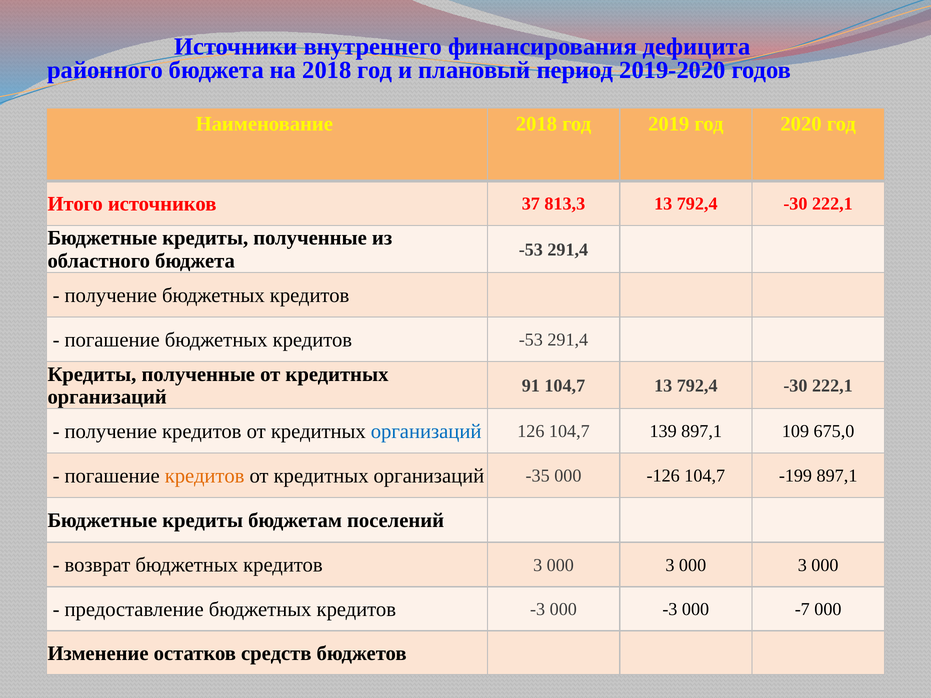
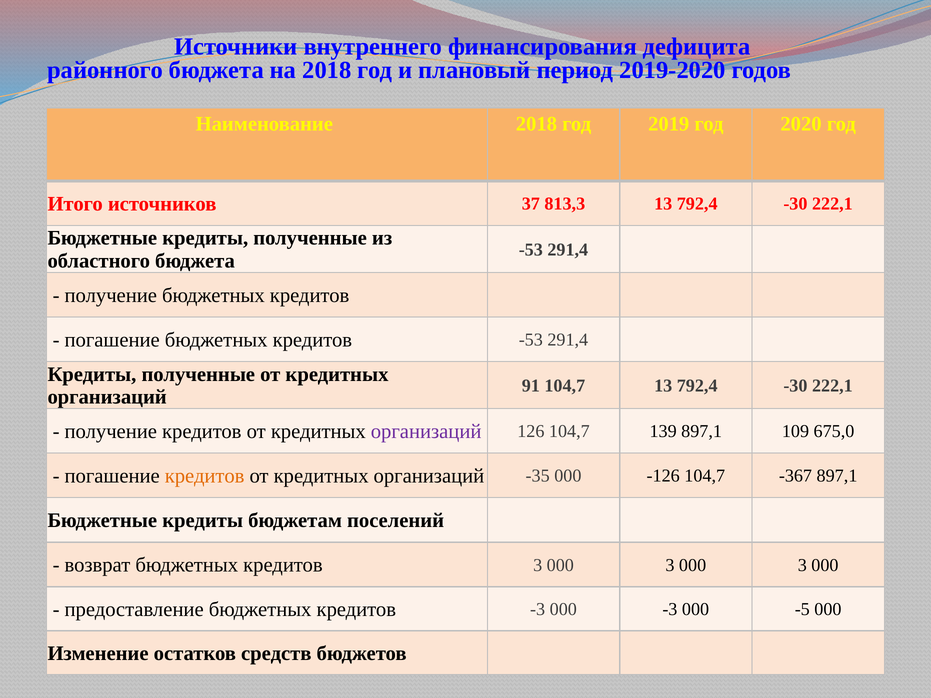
организаций colour: blue -> purple (426, 432)
-199: -199 -> -367 (795, 476)
-7: -7 -> -5 (802, 610)
